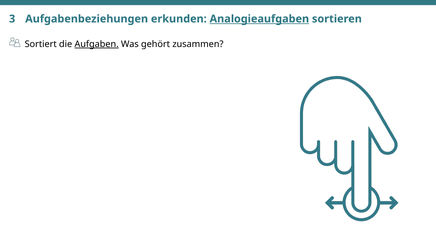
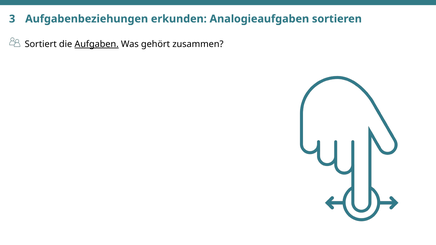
Analogieaufgaben underline: present -> none (259, 19)
